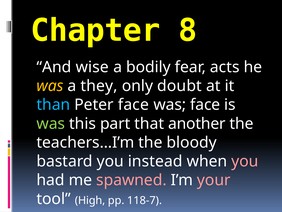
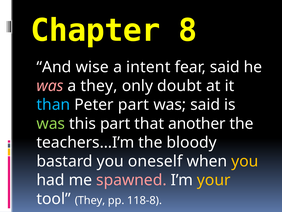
bodily: bodily -> intent (148, 67)
fear acts: acts -> said (225, 67)
was colour: yellow -> pink (50, 86)
Peter face: face -> part (133, 105)
was face: face -> said (205, 105)
instead: instead -> oneself (155, 161)
you colour: pink -> yellow (245, 161)
your colour: pink -> yellow (214, 180)
tool High: High -> They (90, 200)
118-7: 118-7 -> 118-8 (145, 200)
